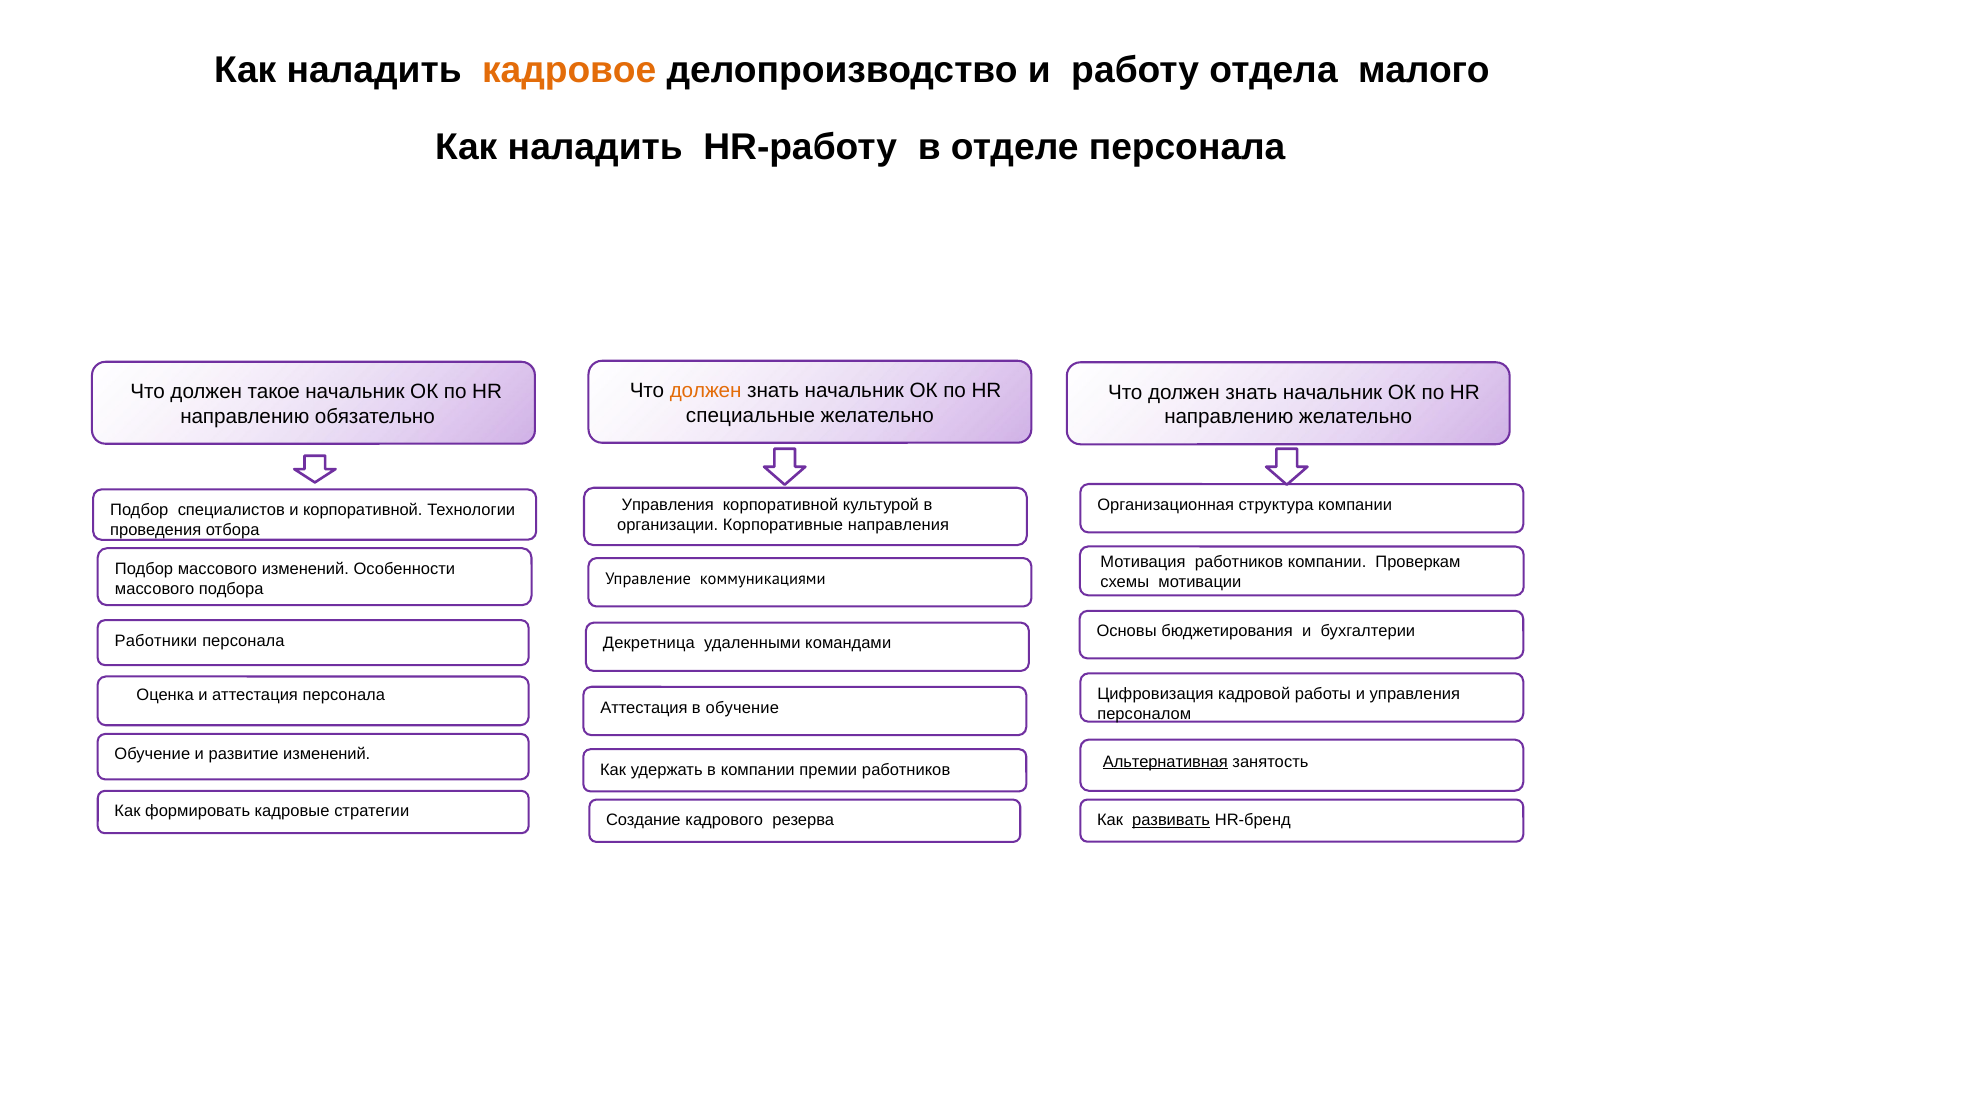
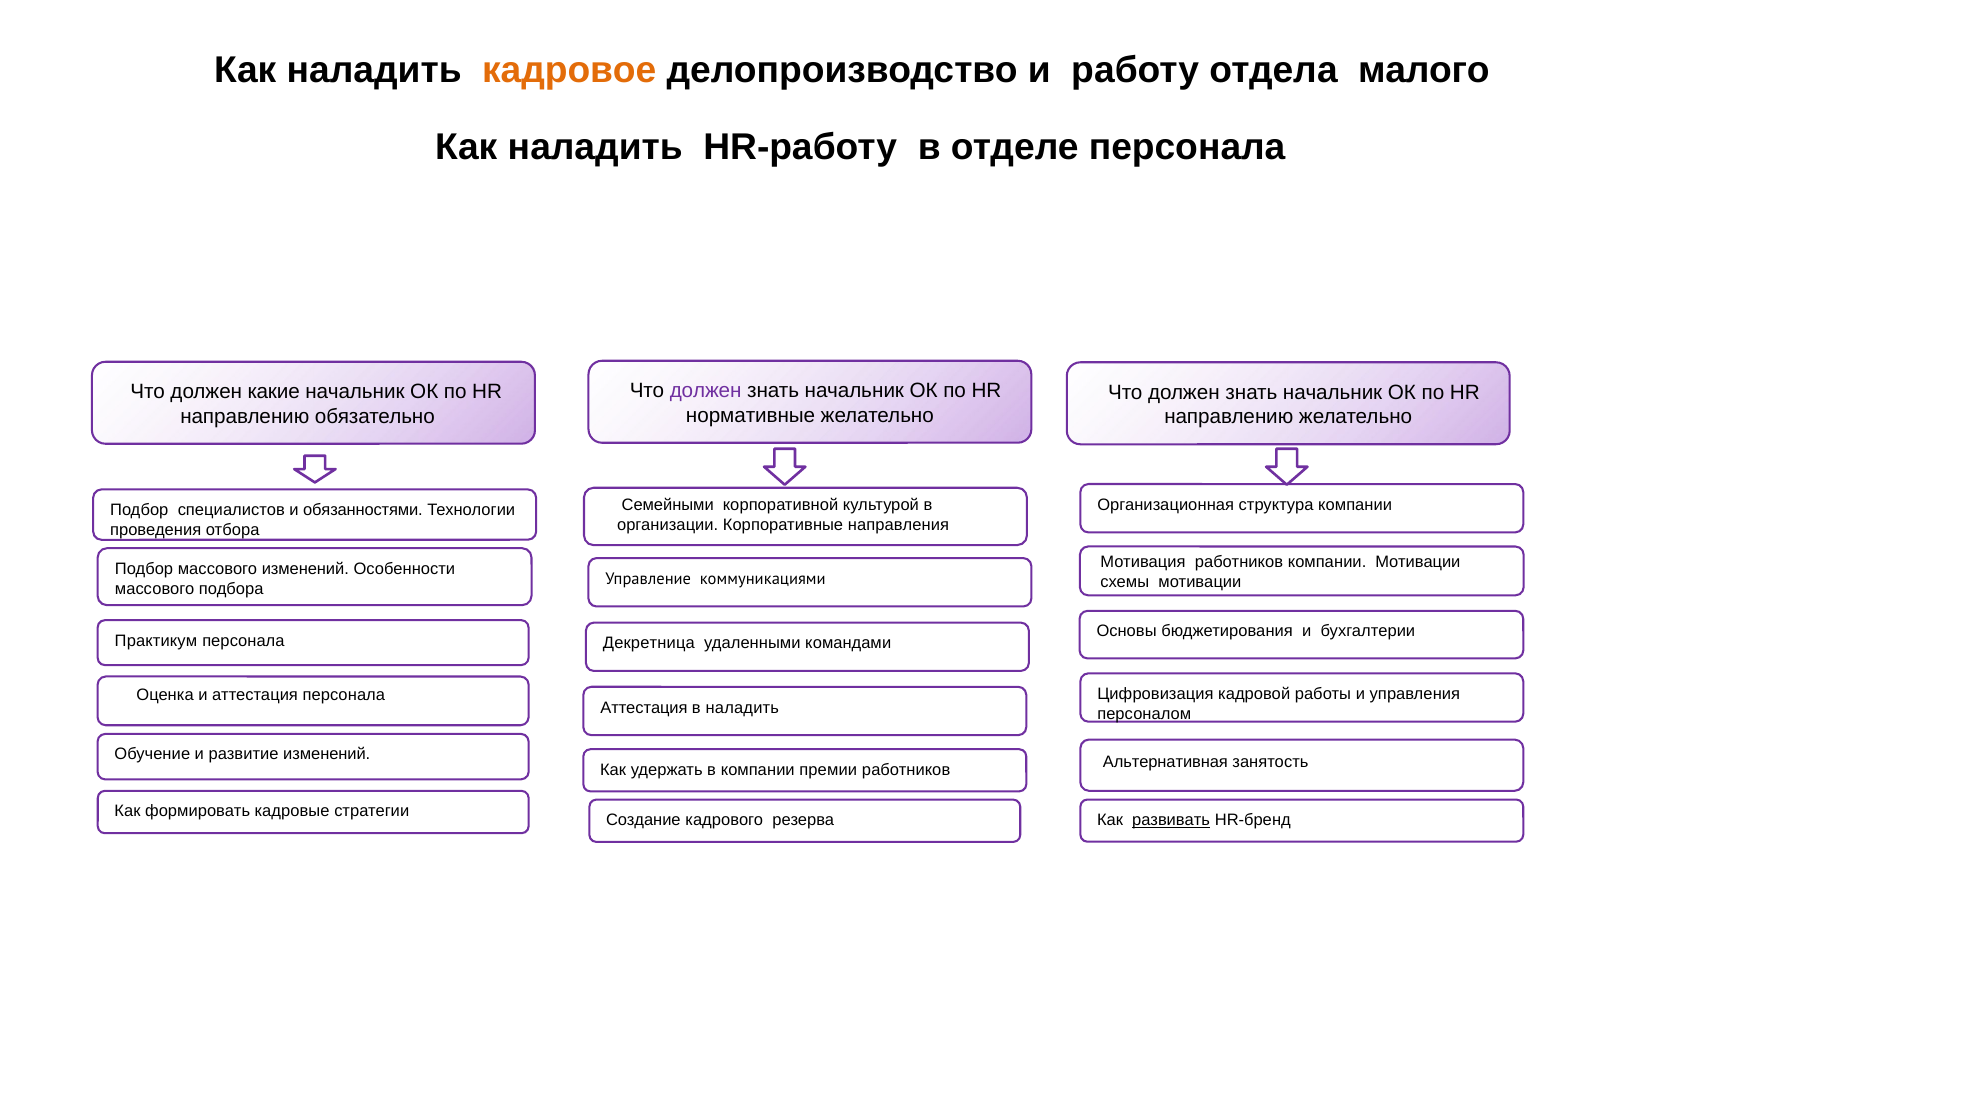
должен colour: orange -> purple (706, 391)
такое: такое -> какие (274, 392)
специальные: специальные -> нормативные (751, 416)
Управления: Управления -> Семейными (668, 506)
и корпоративной: корпоративной -> обязанностями (363, 510)
компании Проверкам: Проверкам -> Мотивации (1418, 562)
Работники: Работники -> Практикум (156, 641)
в обучение: обучение -> наладить (742, 708)
Альтернативная underline: present -> none (1165, 762)
